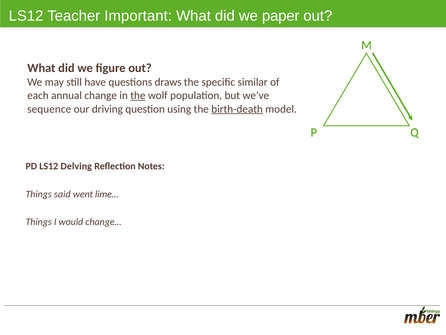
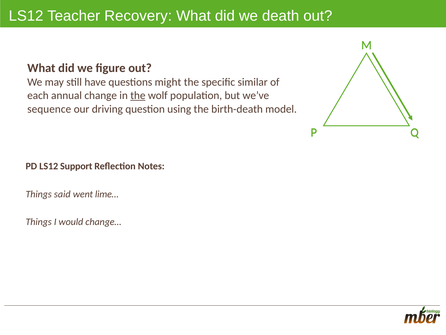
Important: Important -> Recovery (138, 16)
paper: paper -> death (281, 16)
draws: draws -> might (168, 82)
birth-death underline: present -> none (237, 109)
Delving: Delving -> Support (76, 166)
